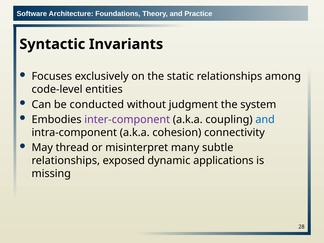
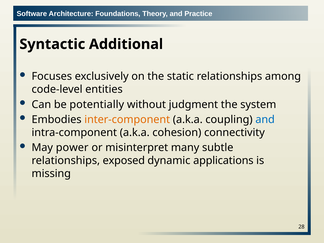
Invariants: Invariants -> Additional (126, 44)
conducted: conducted -> potentially (97, 104)
inter-component colour: purple -> orange (127, 120)
thread: thread -> power (72, 148)
